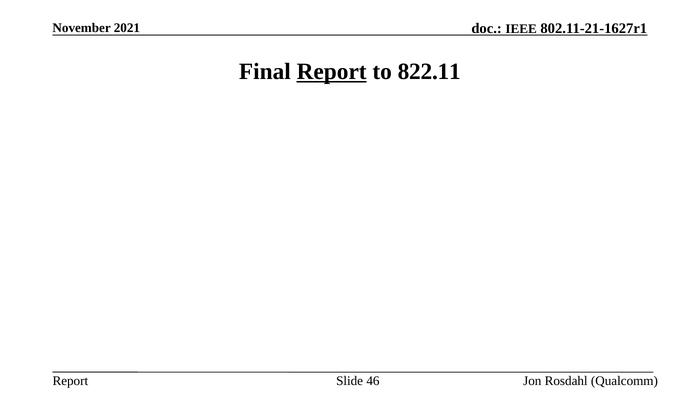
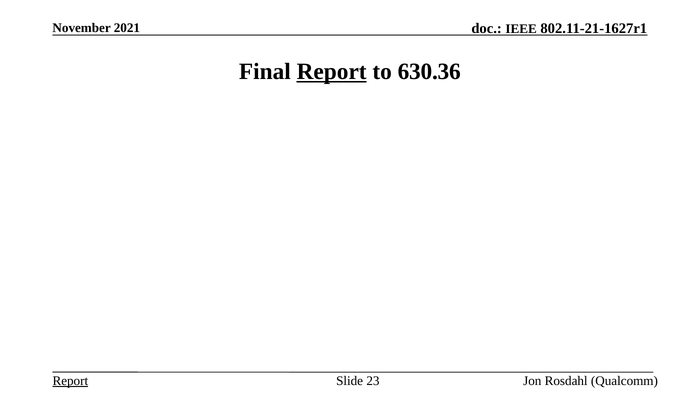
822.11: 822.11 -> 630.36 (429, 72)
Report underline: none -> present (70, 381)
46: 46 -> 23 (373, 381)
